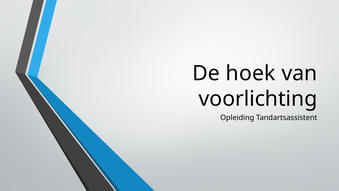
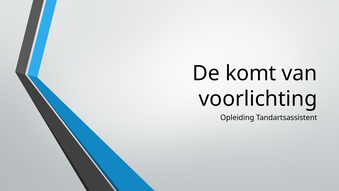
hoek: hoek -> komt (251, 73)
